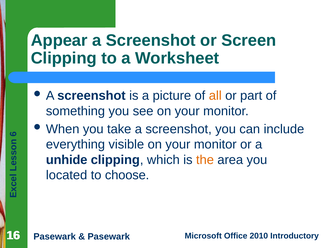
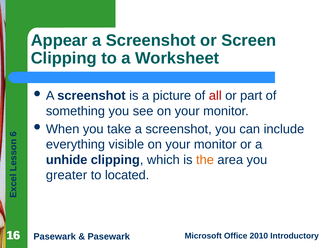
all colour: orange -> red (215, 95)
located: located -> greater (67, 175)
choose: choose -> located (127, 175)
